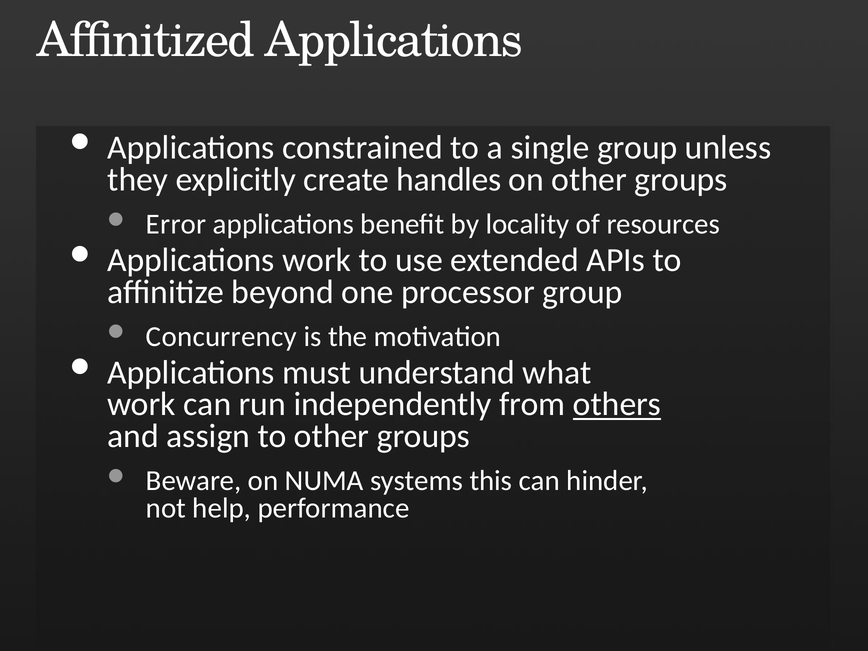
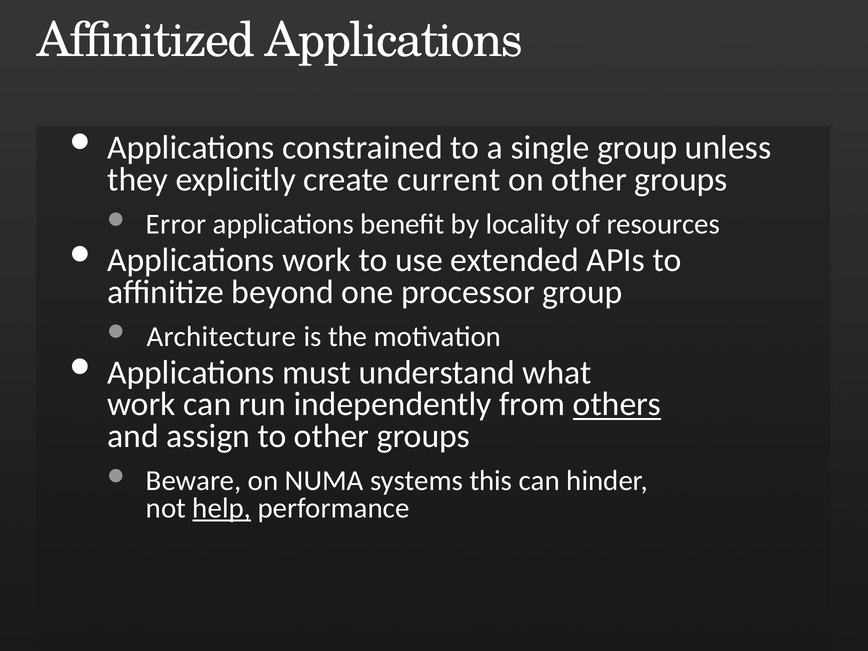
handles: handles -> current (449, 179)
Concurrency: Concurrency -> Architecture (221, 337)
help underline: none -> present (222, 508)
